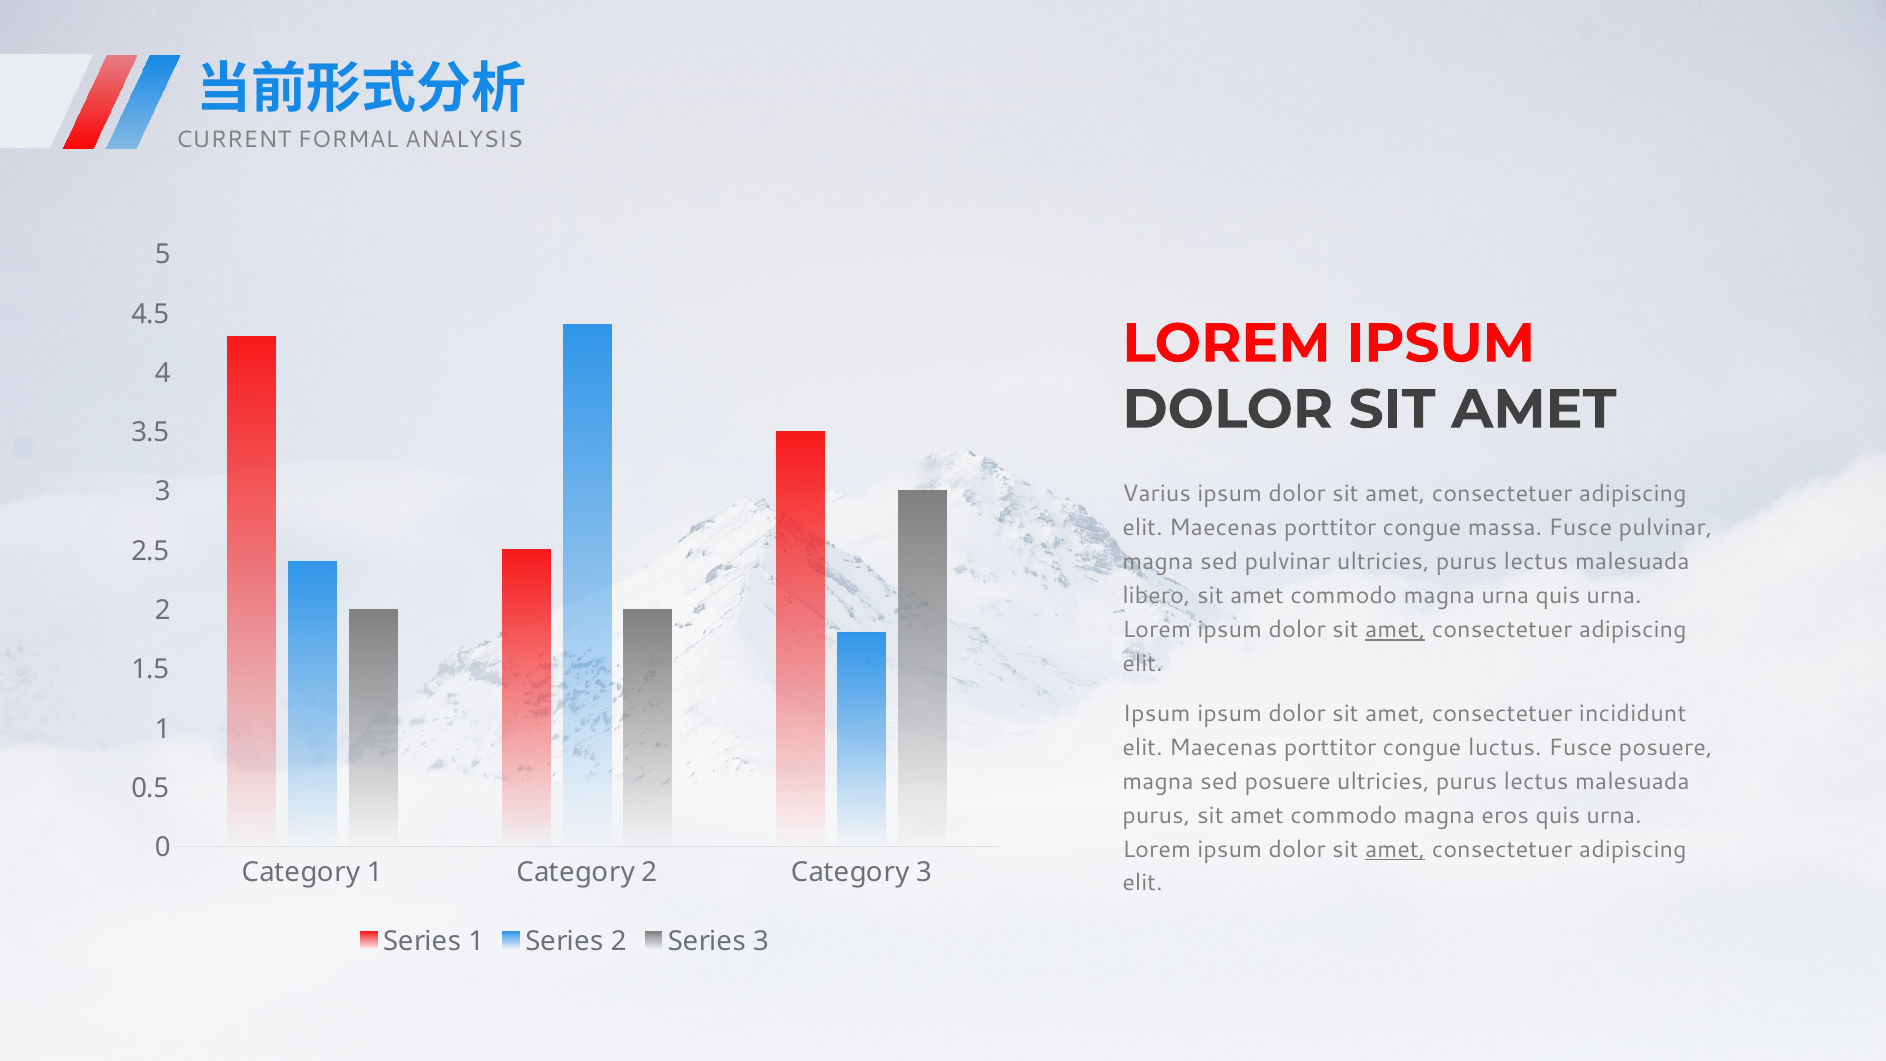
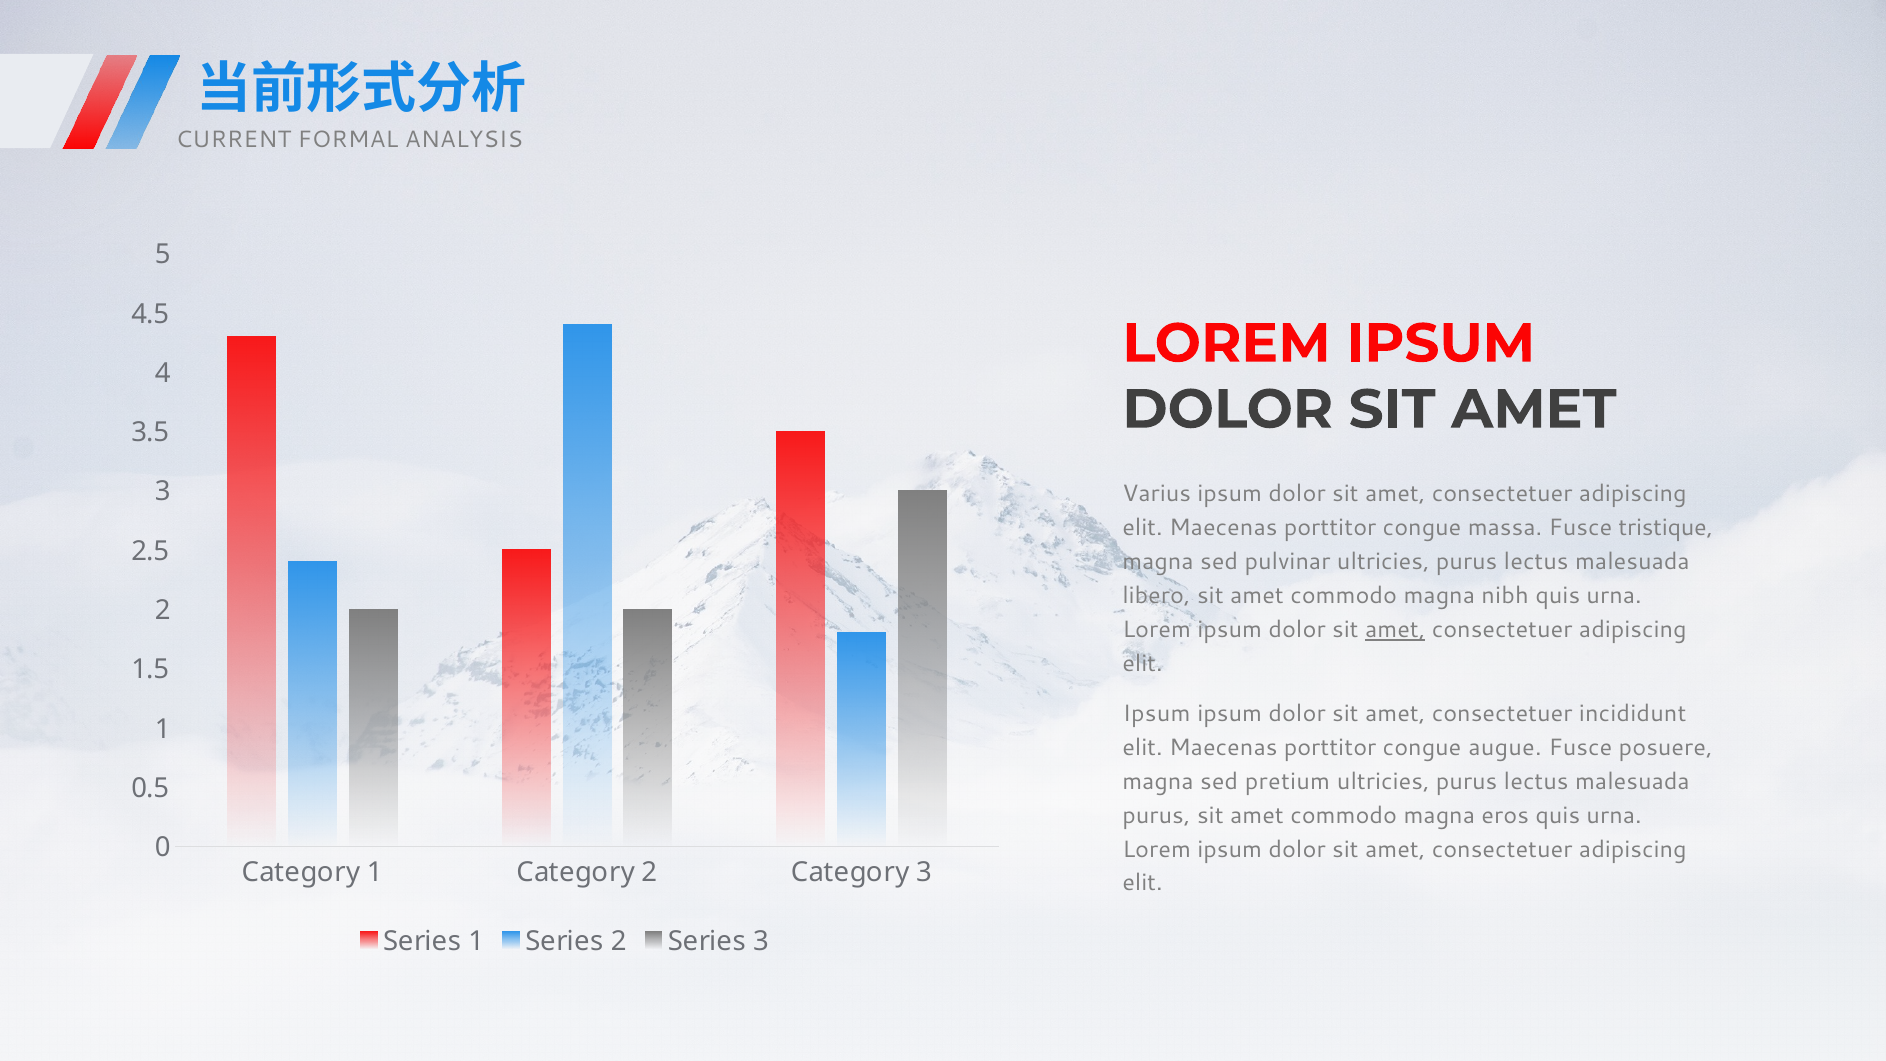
Fusce pulvinar: pulvinar -> tristique (1666, 528)
magna urna: urna -> nibh (1505, 596)
luctus: luctus -> augue (1505, 747)
sed posuere: posuere -> pretium (1288, 781)
amet underline: present -> none (1395, 849)
